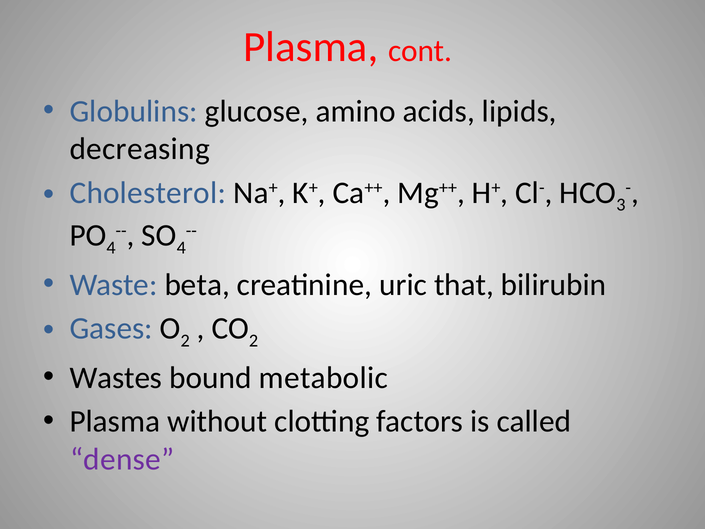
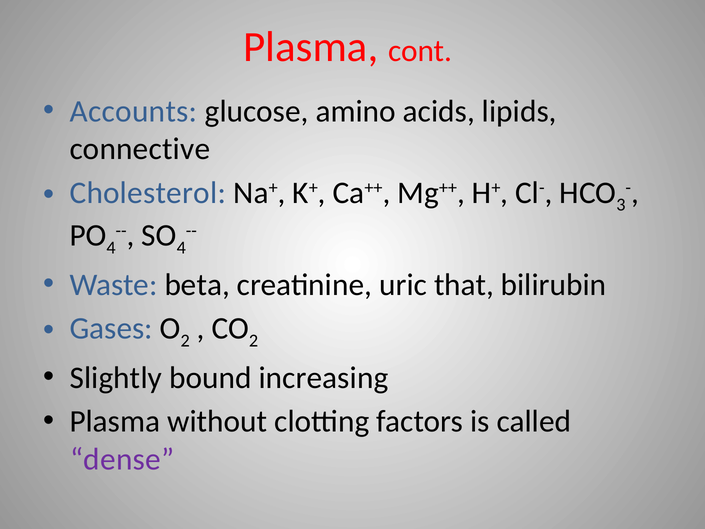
Globulins: Globulins -> Accounts (133, 111)
decreasing: decreasing -> connective (140, 149)
Wastes: Wastes -> Slightly (116, 378)
metabolic: metabolic -> increasing (324, 378)
